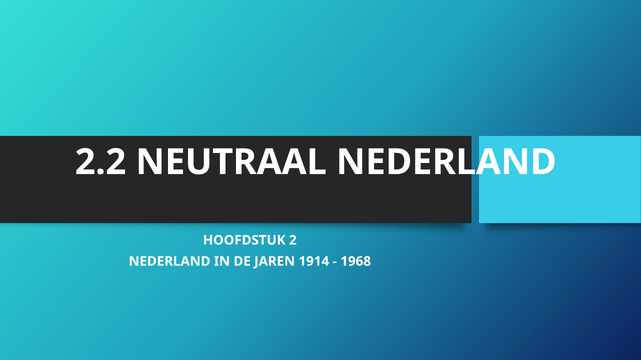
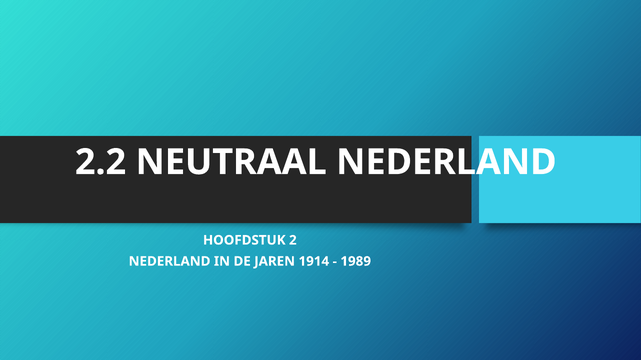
1968: 1968 -> 1989 (356, 262)
